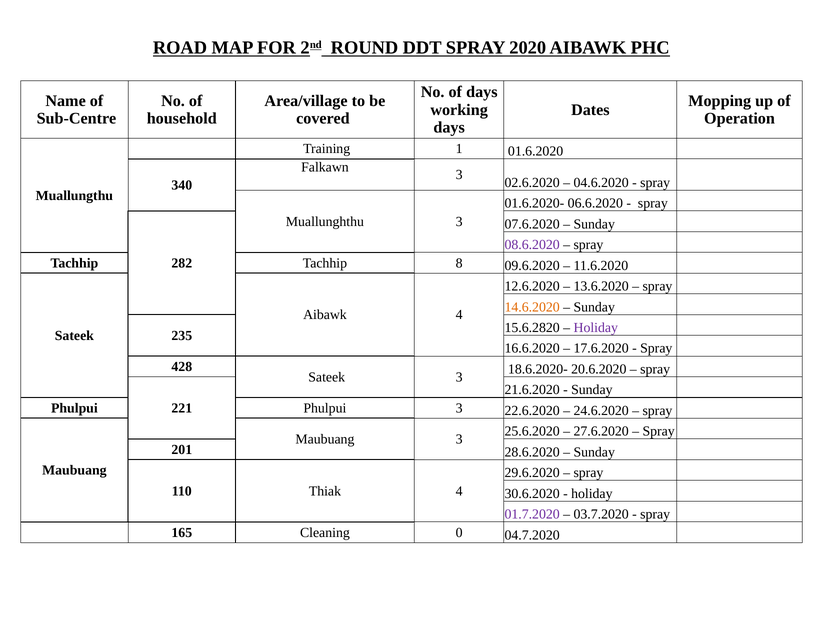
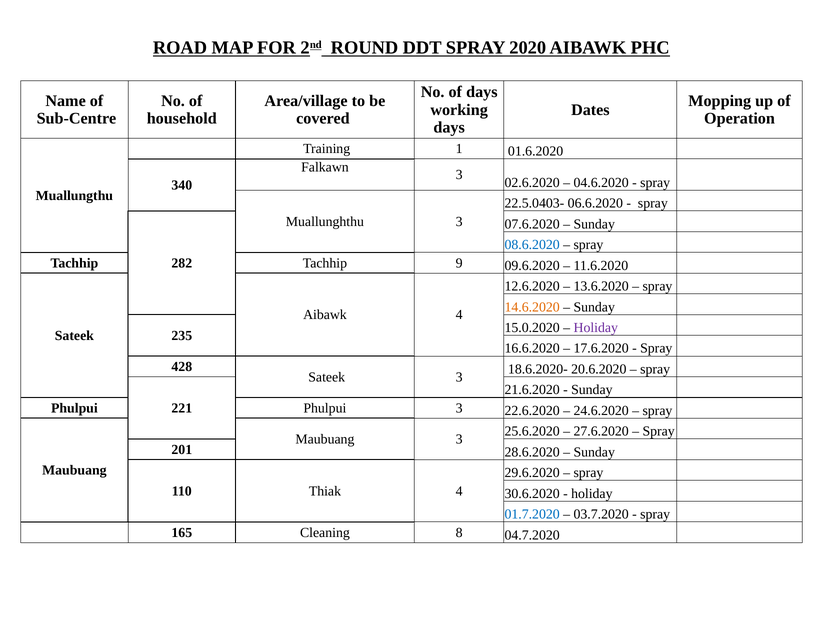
01.6.2020-: 01.6.2020- -> 22.5.0403- (534, 203)
08.6.2020 colour: purple -> blue (532, 245)
8: 8 -> 9 (459, 263)
15.6.2820: 15.6.2820 -> 15.0.2020 (532, 328)
01.7.2020 colour: purple -> blue (532, 515)
0: 0 -> 8 (459, 533)
